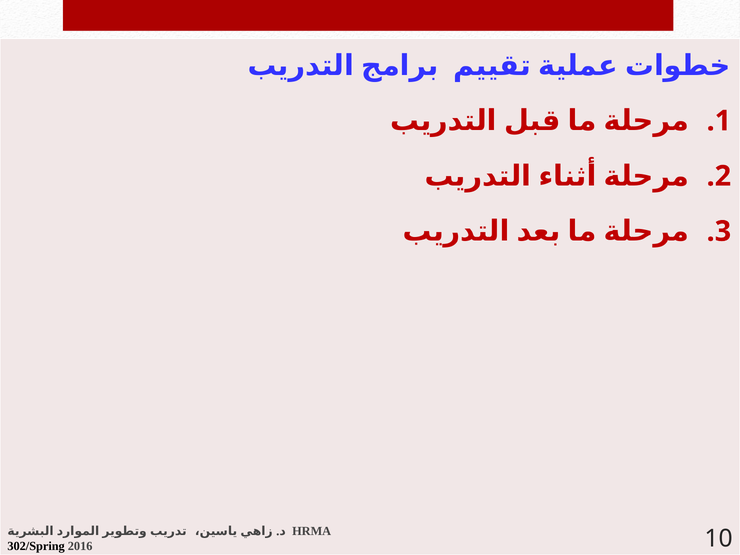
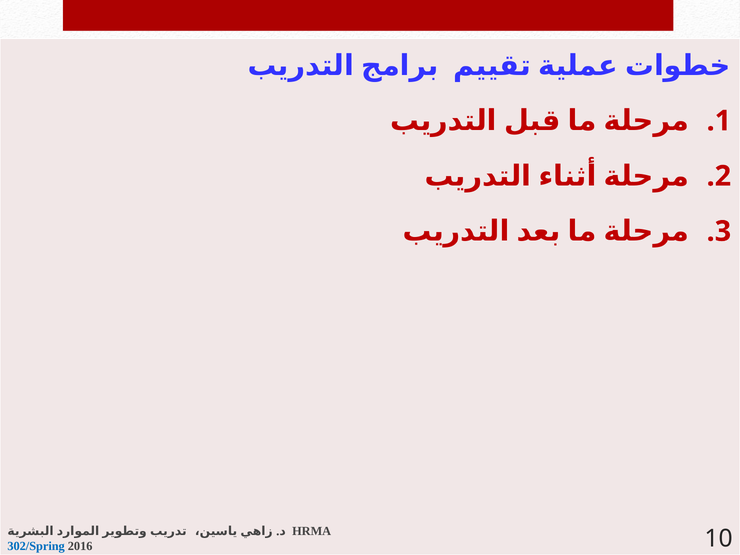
302/Spring colour: black -> blue (36, 546)
